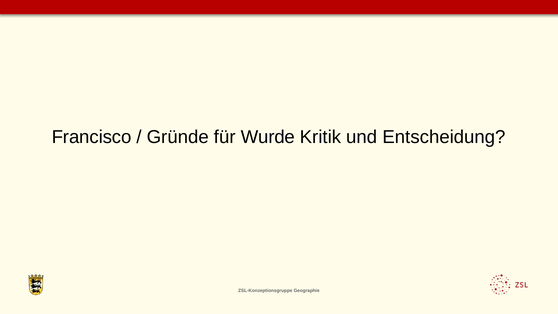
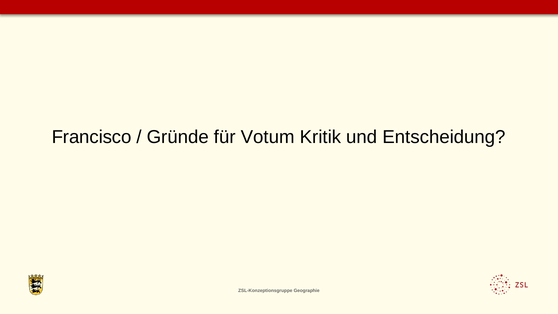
Wurde: Wurde -> Votum (268, 137)
